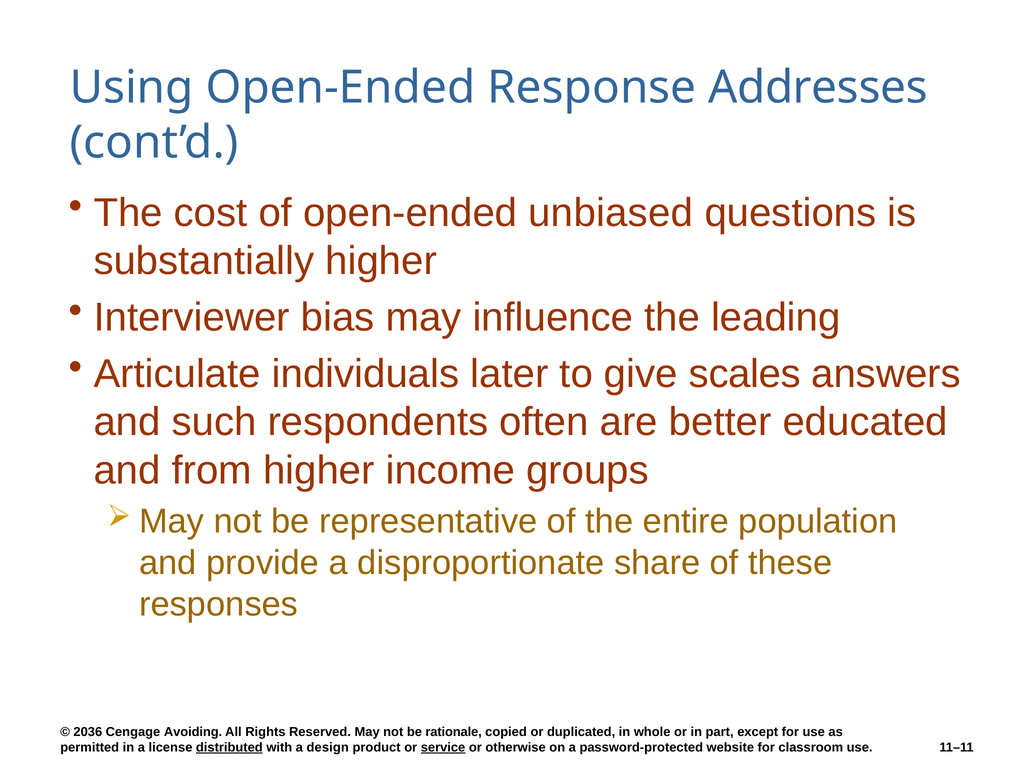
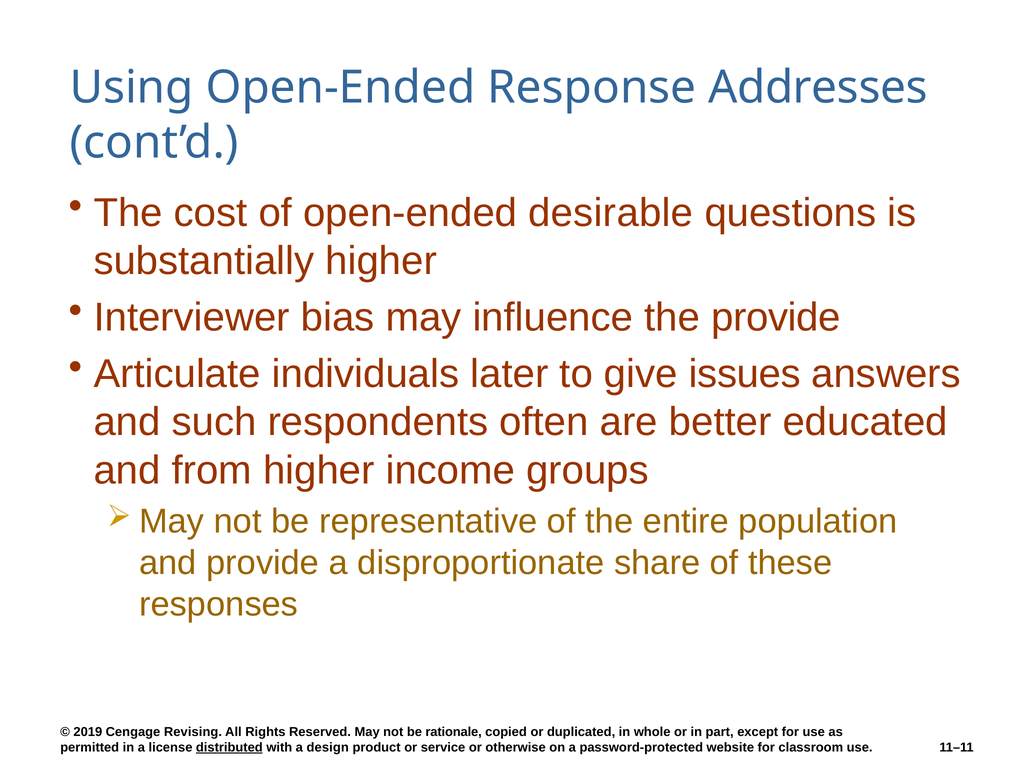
unbiased: unbiased -> desirable (611, 213)
the leading: leading -> provide (776, 318)
scales: scales -> issues (745, 374)
2036: 2036 -> 2019 (88, 732)
Avoiding: Avoiding -> Revising (193, 732)
service underline: present -> none (443, 748)
